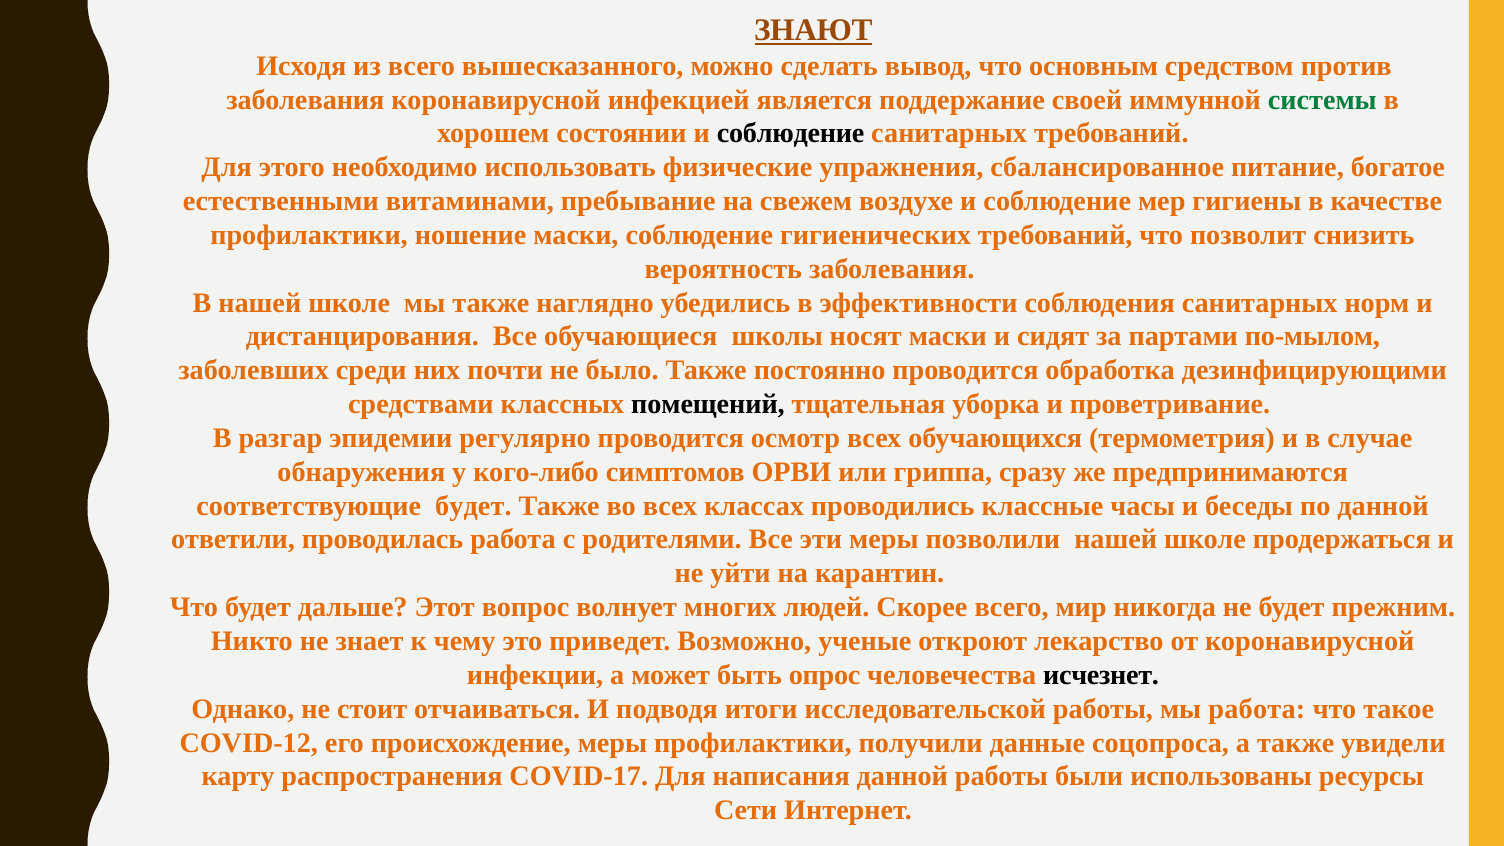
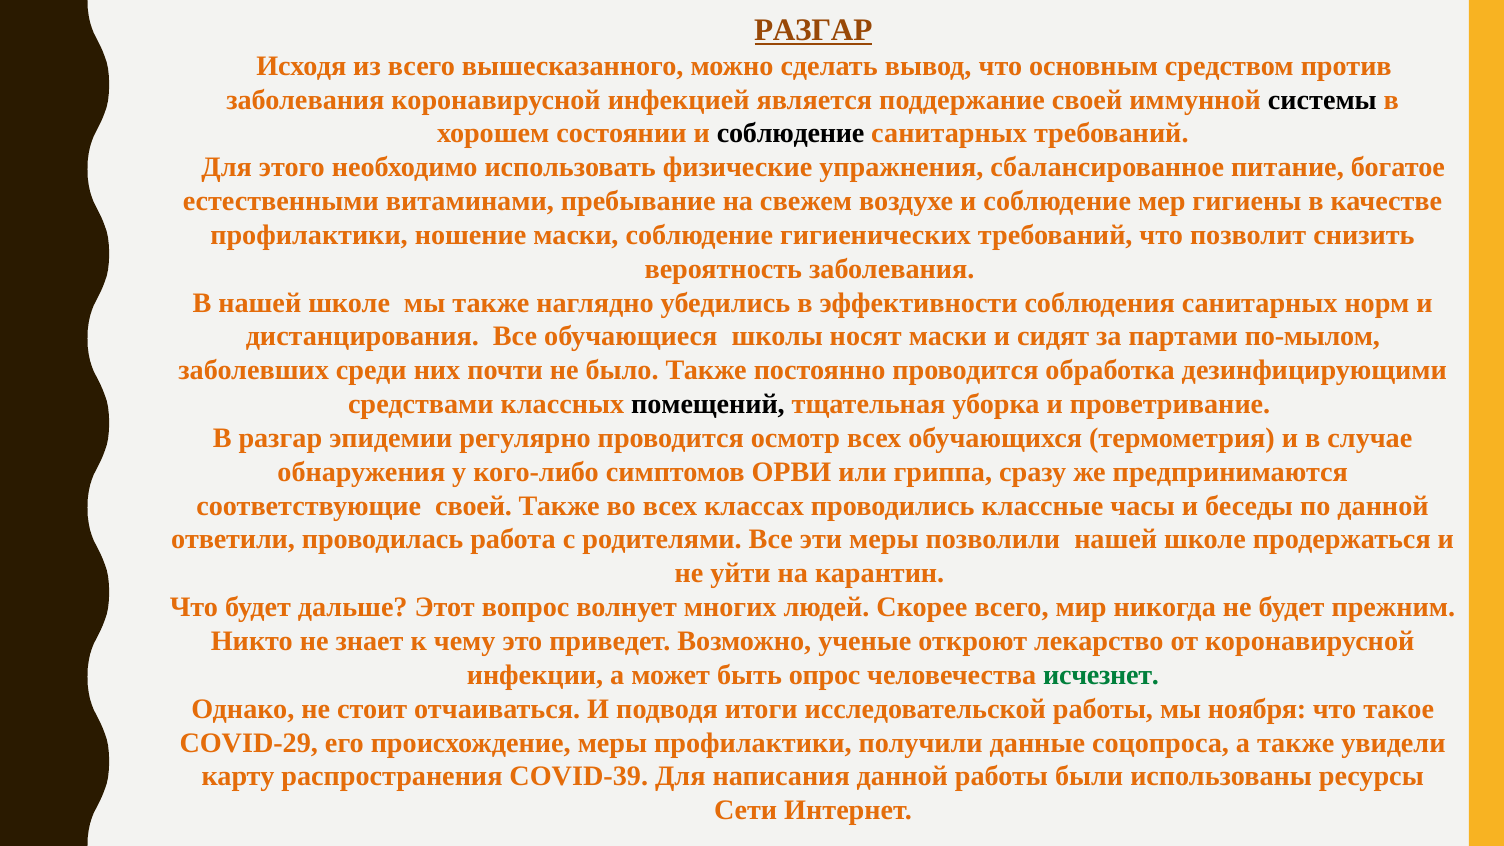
ЗНАЮТ: ЗНАЮТ -> РАЗГАР (813, 30)
системы colour: green -> black (1322, 100)
соответствующие будет: будет -> своей (474, 506)
исчезнет colour: black -> green (1101, 675)
мы работа: работа -> ноября (1257, 709)
COVID-12: COVID-12 -> COVID-29 (249, 743)
COVID-17: COVID-17 -> COVID-39 (579, 777)
